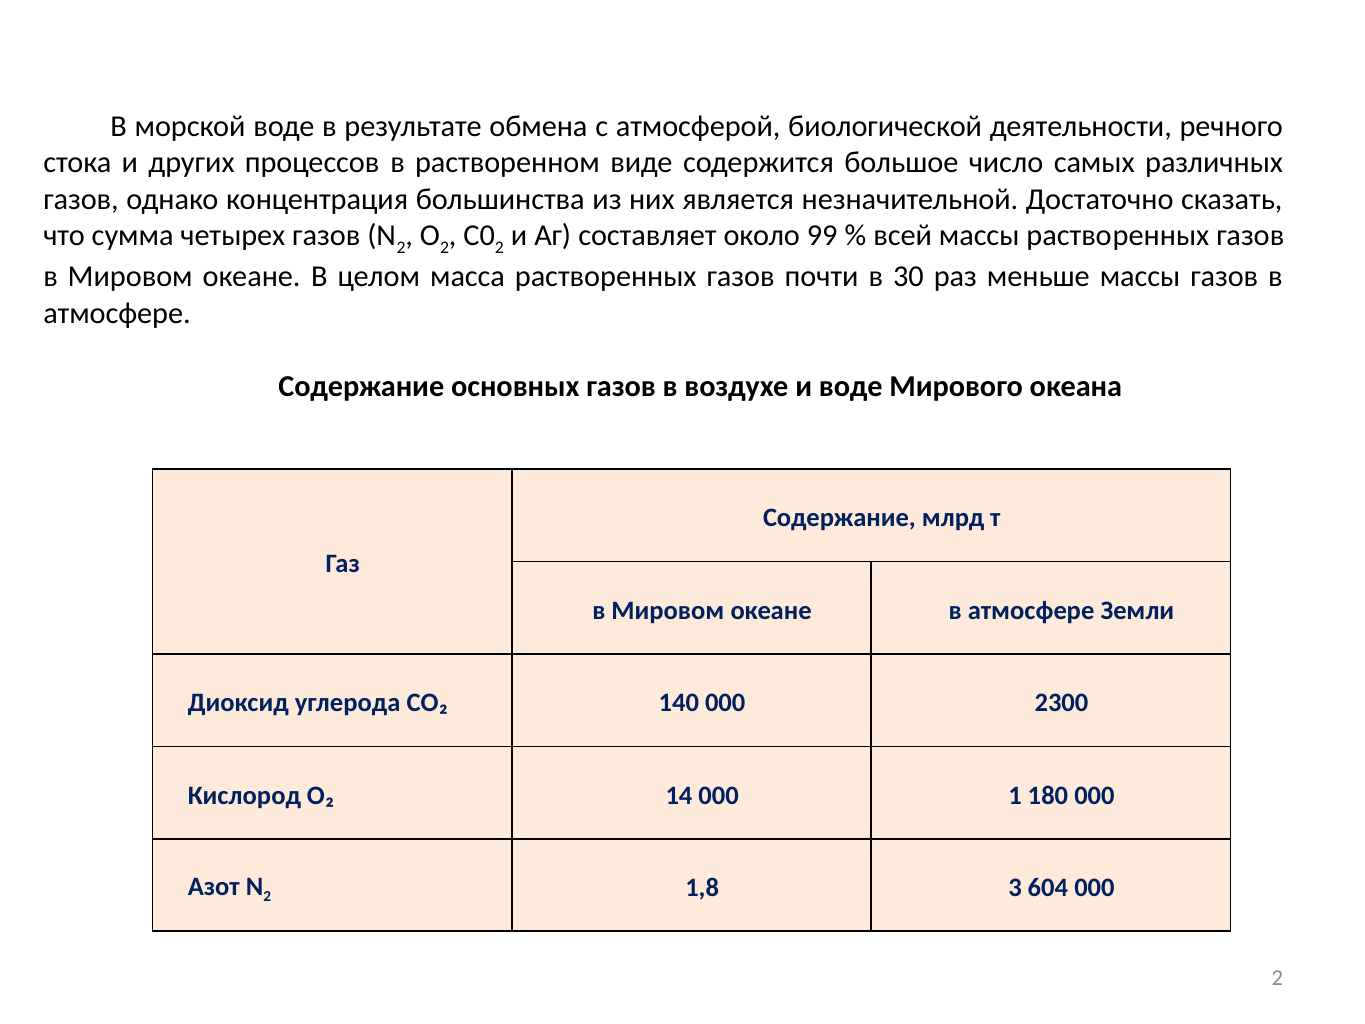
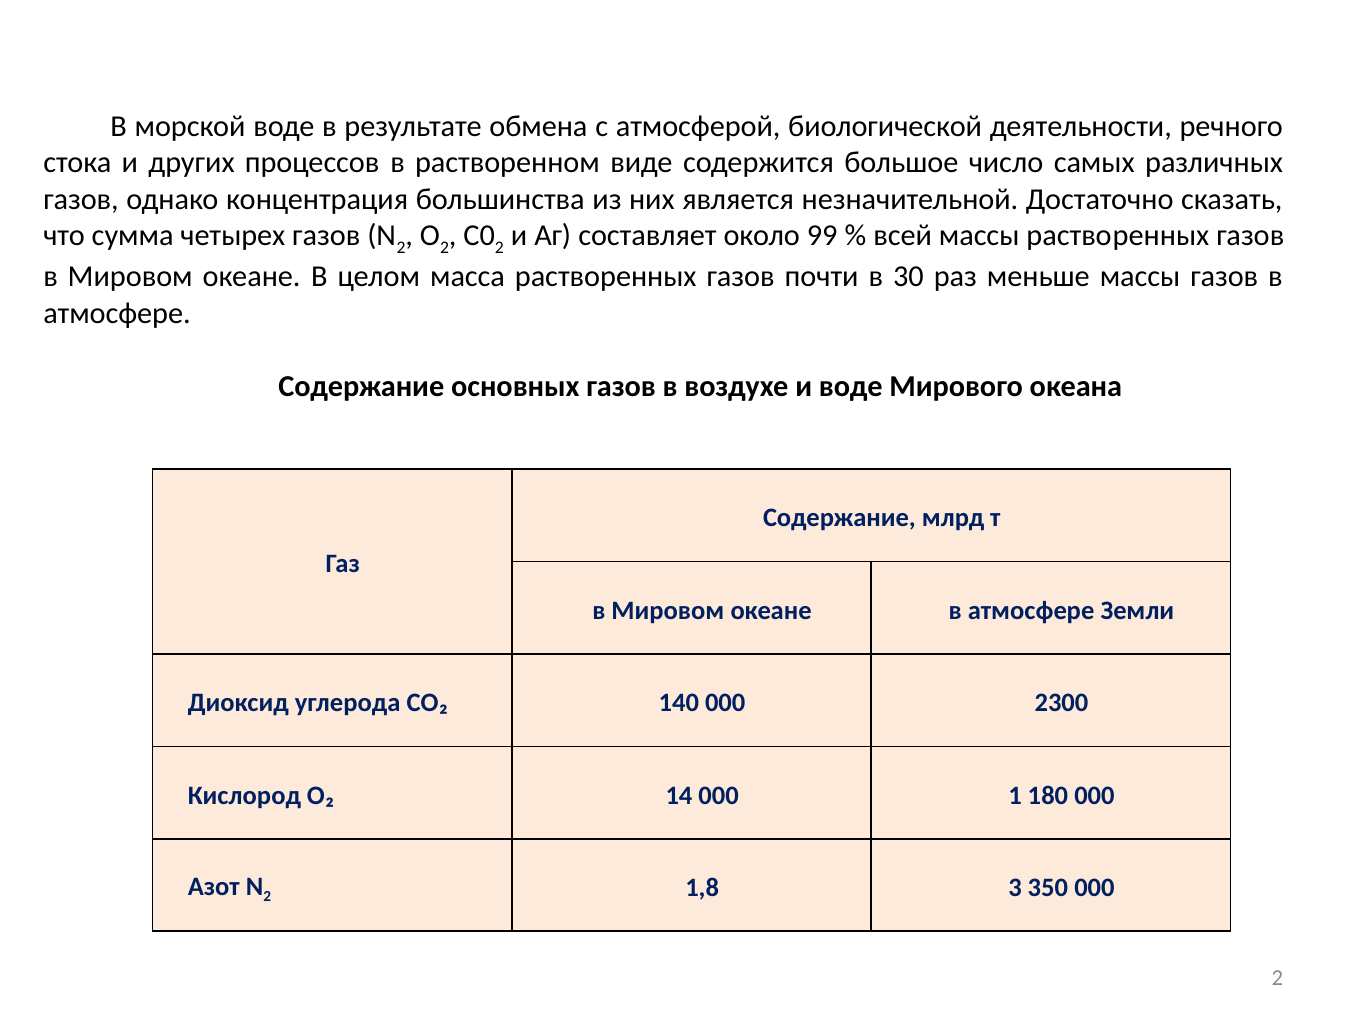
604: 604 -> 350 (1048, 888)
